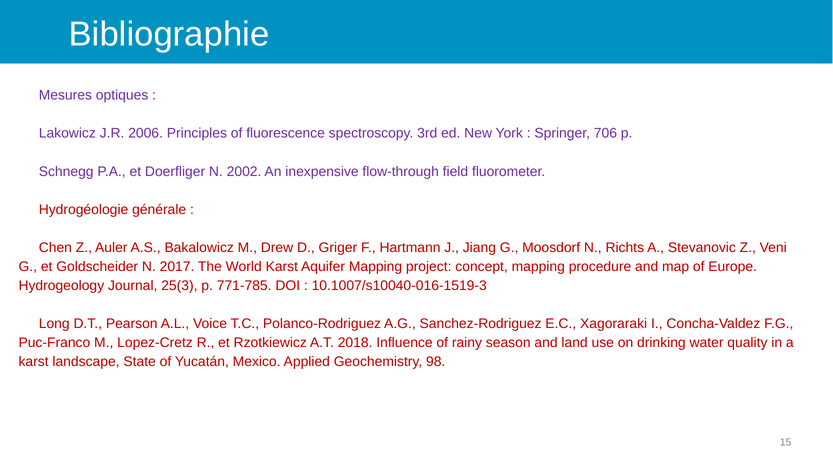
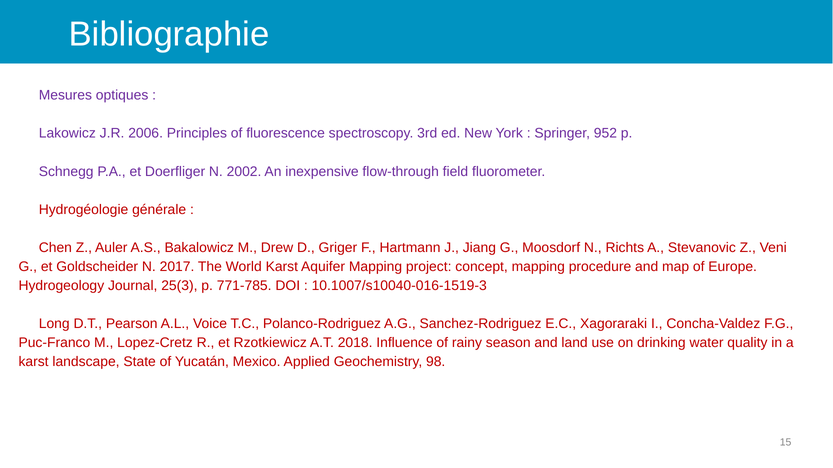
706: 706 -> 952 (605, 134)
